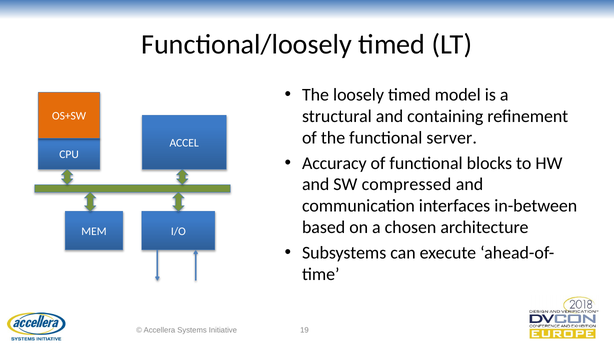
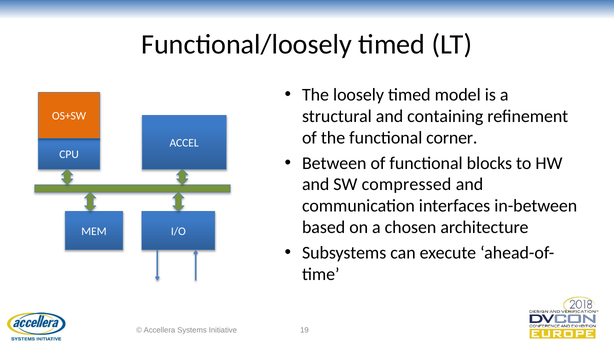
server: server -> corner (452, 138)
Accuracy: Accuracy -> Between (334, 163)
